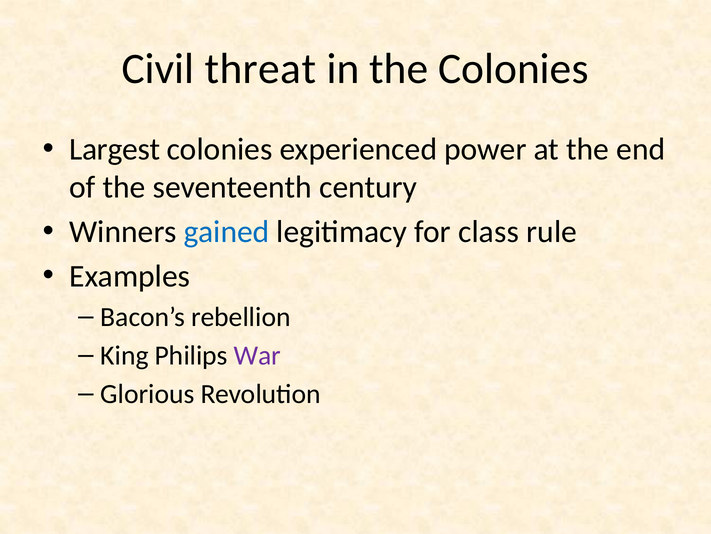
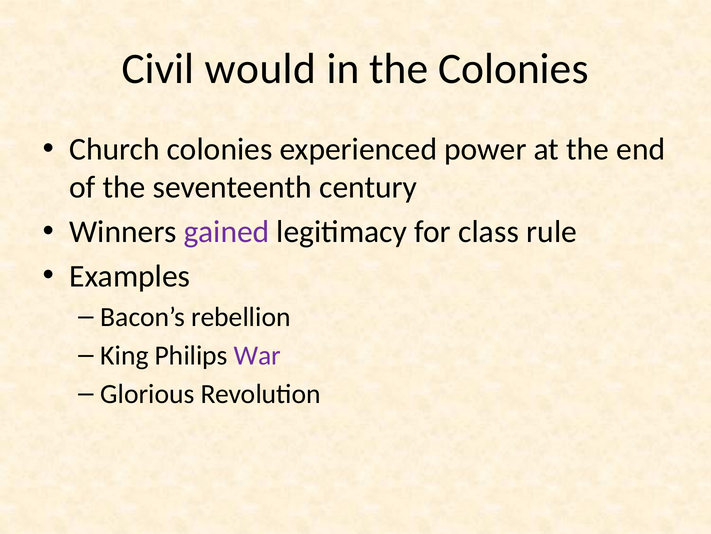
threat: threat -> would (260, 69)
Largest: Largest -> Church (115, 149)
gained colour: blue -> purple (226, 231)
